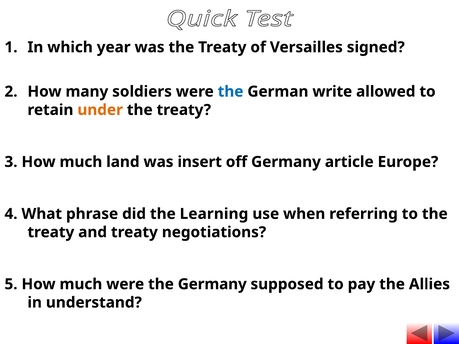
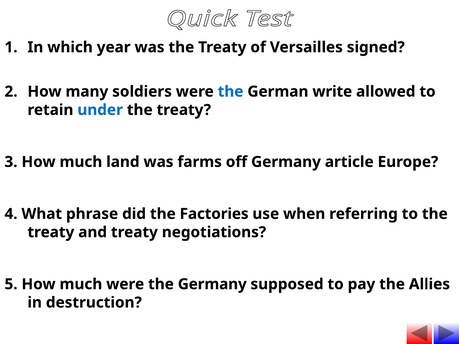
under colour: orange -> blue (100, 110)
insert: insert -> farms (200, 162)
Learning: Learning -> Factories (214, 214)
understand: understand -> destruction (94, 303)
